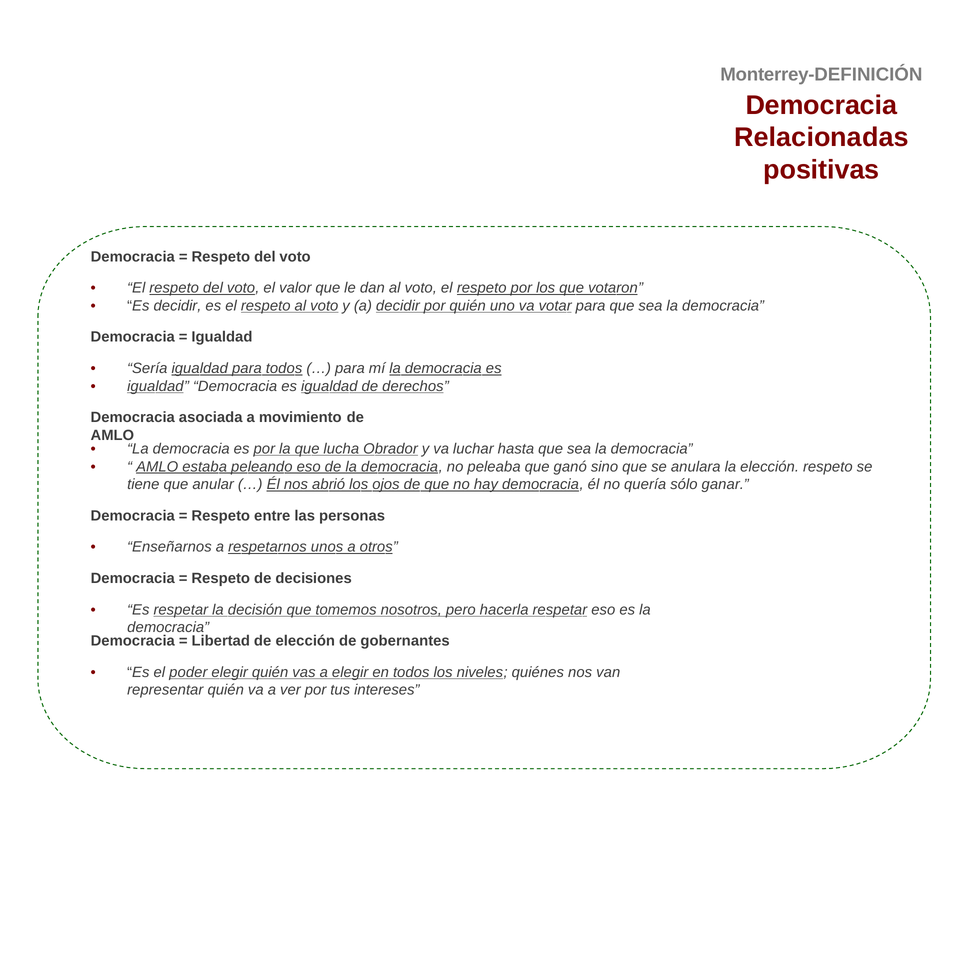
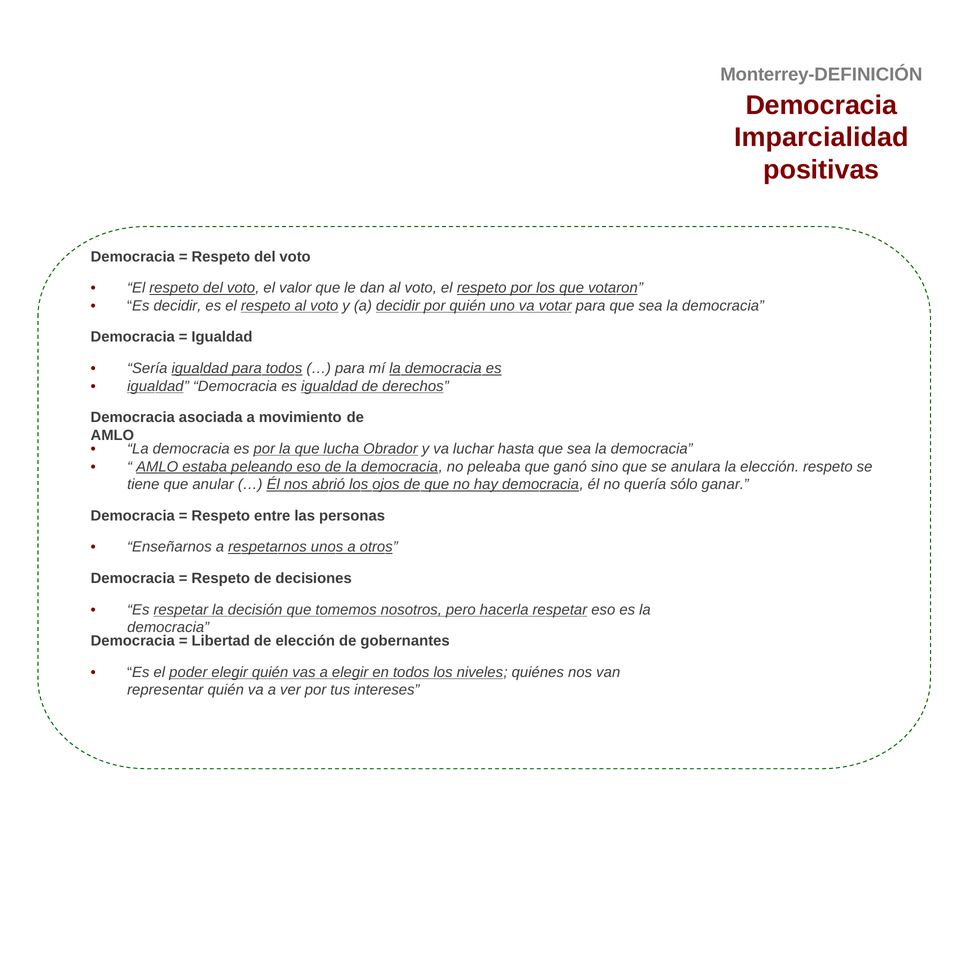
Relacionadas: Relacionadas -> Imparcialidad (821, 138)
